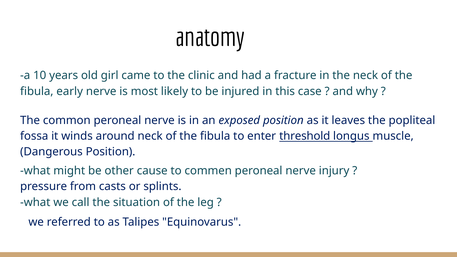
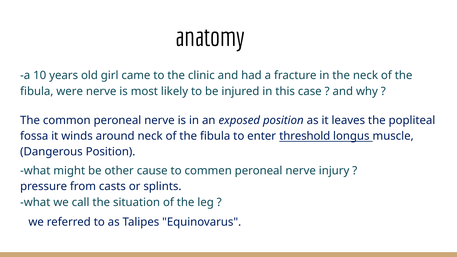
early: early -> were (70, 91)
